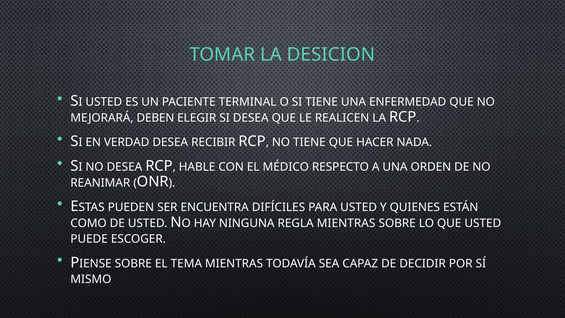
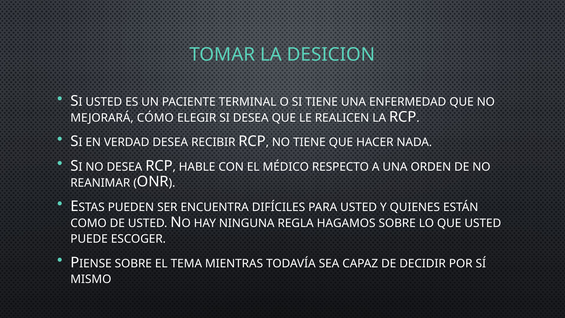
DEBEN: DEBEN -> CÓMO (155, 118)
REGLA MIENTRAS: MIENTRAS -> HAGAMOS (346, 223)
